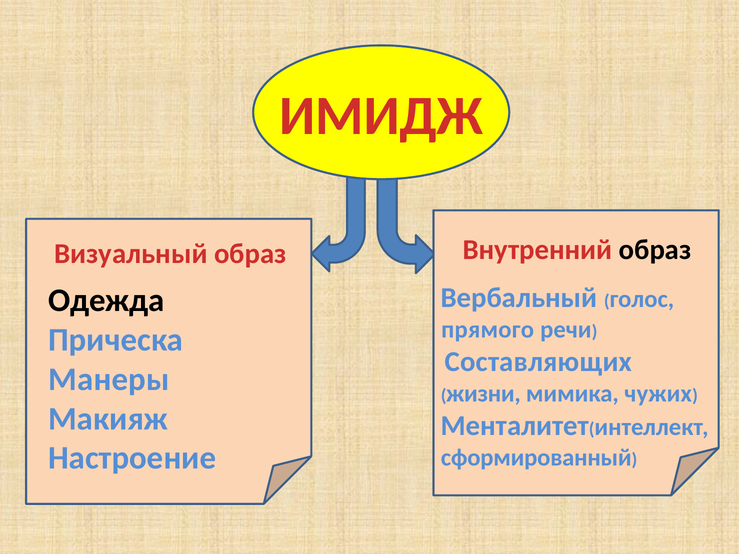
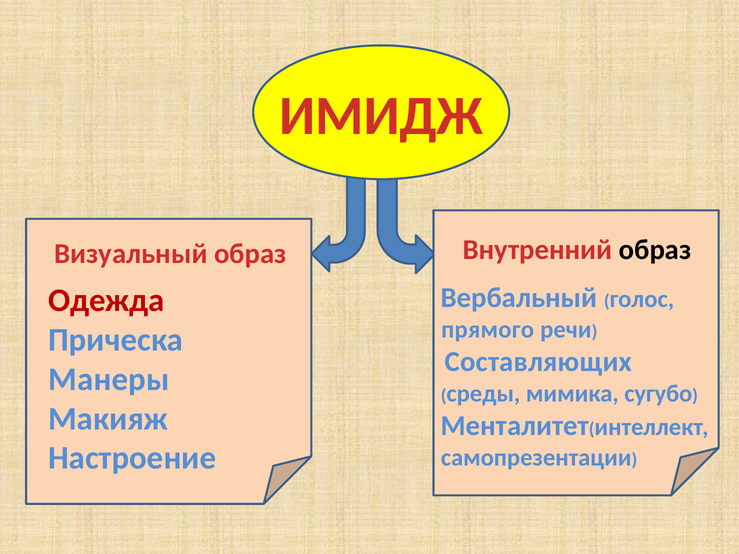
Одежда colour: black -> red (106, 301)
жизни: жизни -> среды (483, 394)
чужих: чужих -> сугубо (658, 394)
сформированный: сформированный -> самопрезентации (536, 458)
